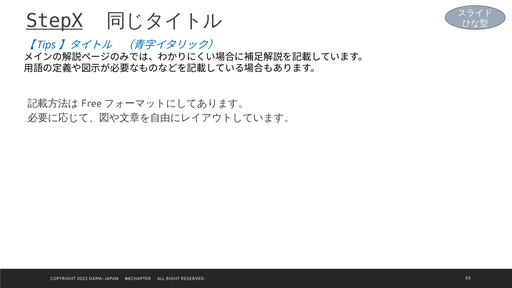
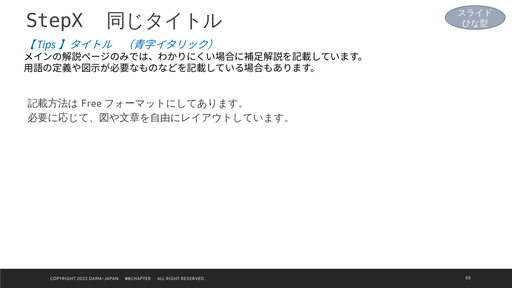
StepX underline: present -> none (55, 21)
